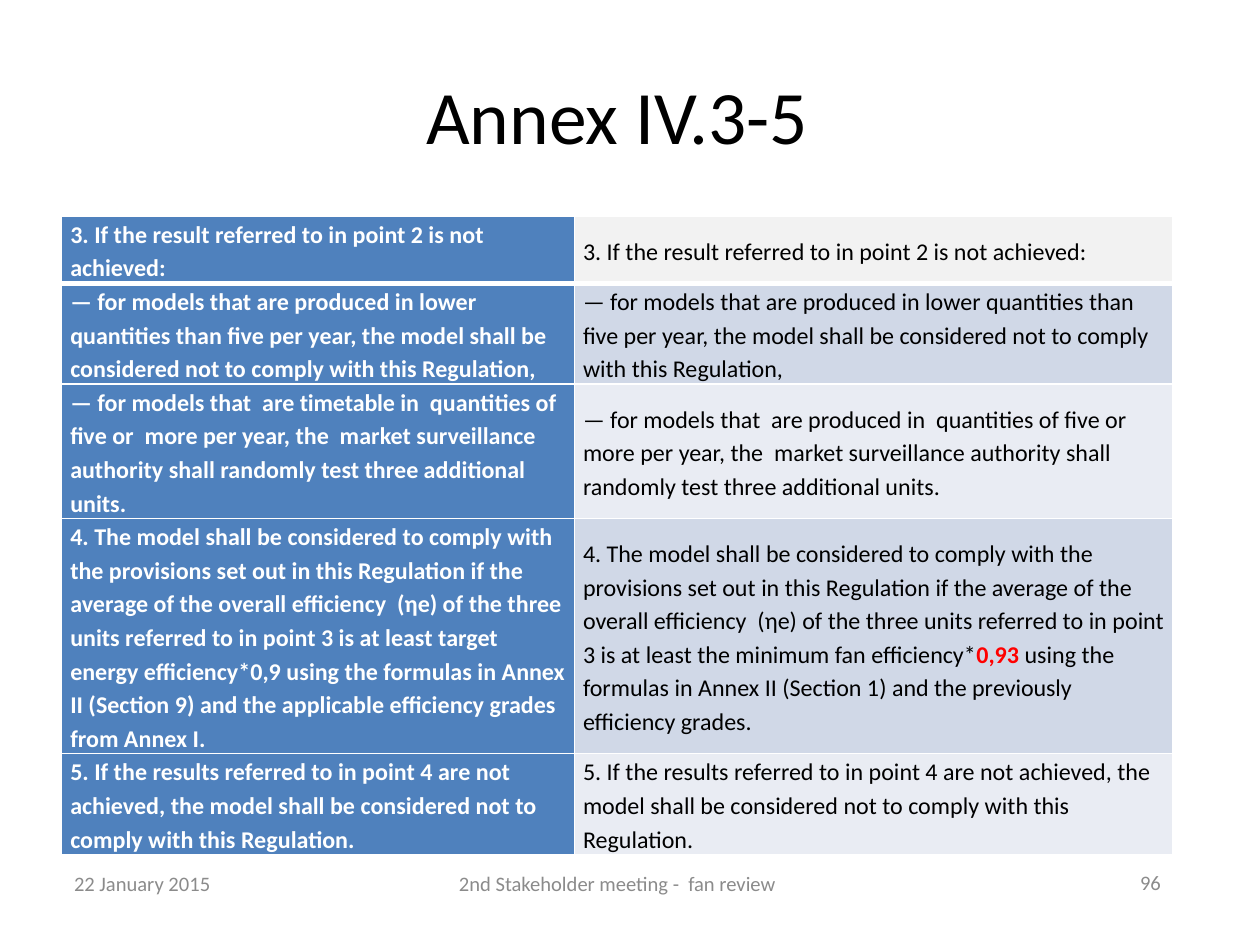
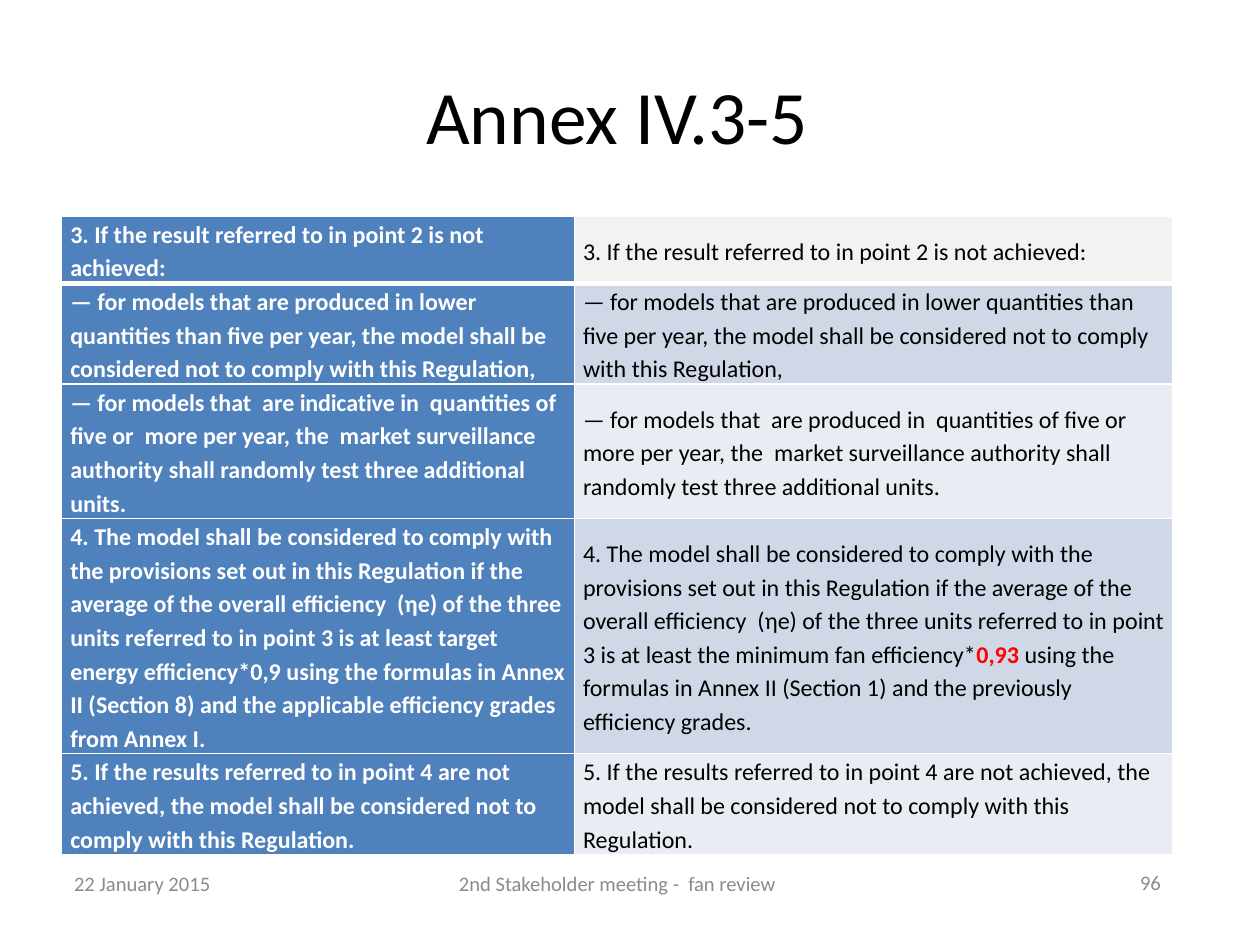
timetable: timetable -> indicative (347, 404)
9: 9 -> 8 (185, 706)
